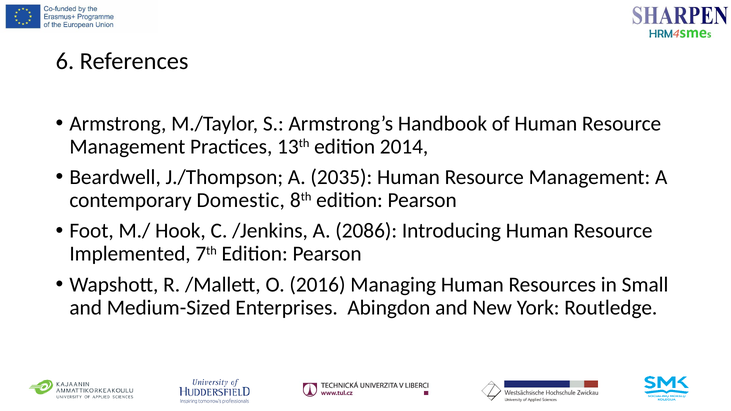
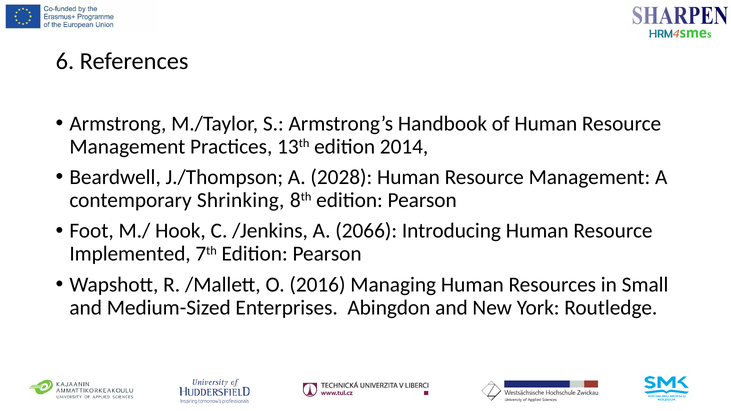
2035: 2035 -> 2028 (341, 177)
Domestic: Domestic -> Shrinking (241, 200)
2086: 2086 -> 2066 (366, 231)
